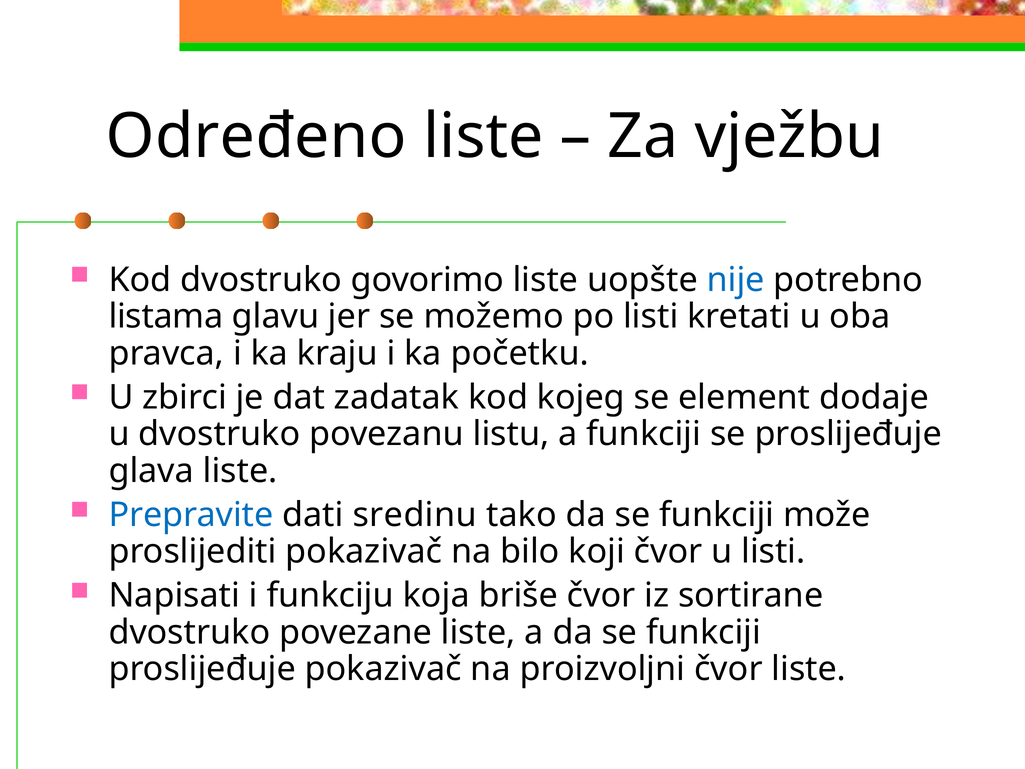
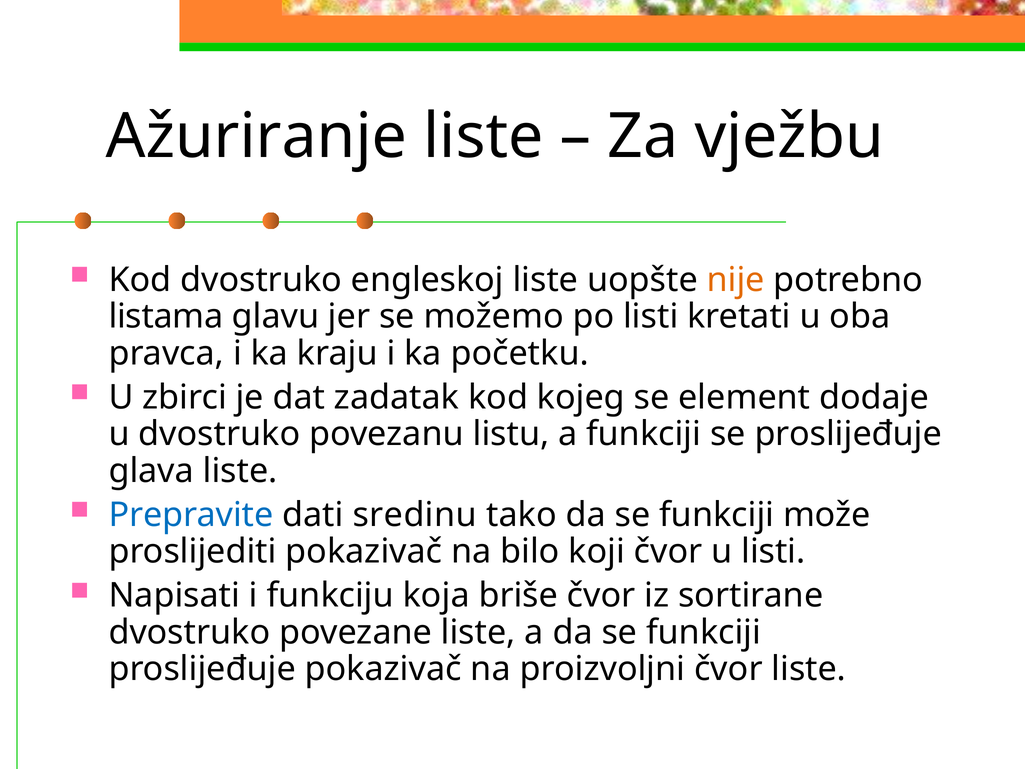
Određeno: Određeno -> Ažuriranje (256, 137)
govorimo: govorimo -> engleskoj (427, 280)
nije colour: blue -> orange (736, 280)
